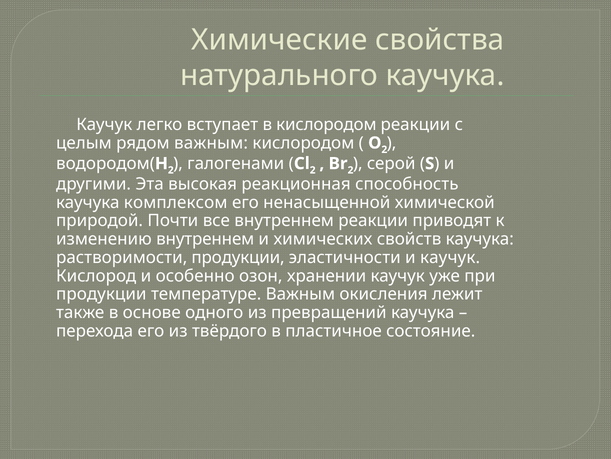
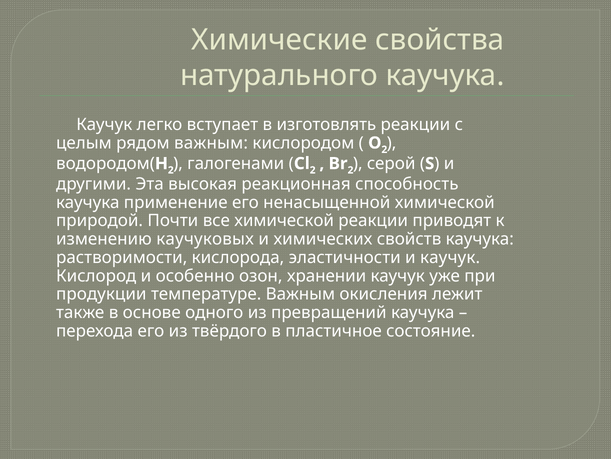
в кислородом: кислородом -> изготовлять (326, 124)
комплексом: комплексом -> применение (176, 202)
все внутреннем: внутреннем -> химической (284, 221)
изменению внутреннем: внутреннем -> каучуковых (205, 239)
растворимости продукции: продукции -> кислорода (238, 257)
